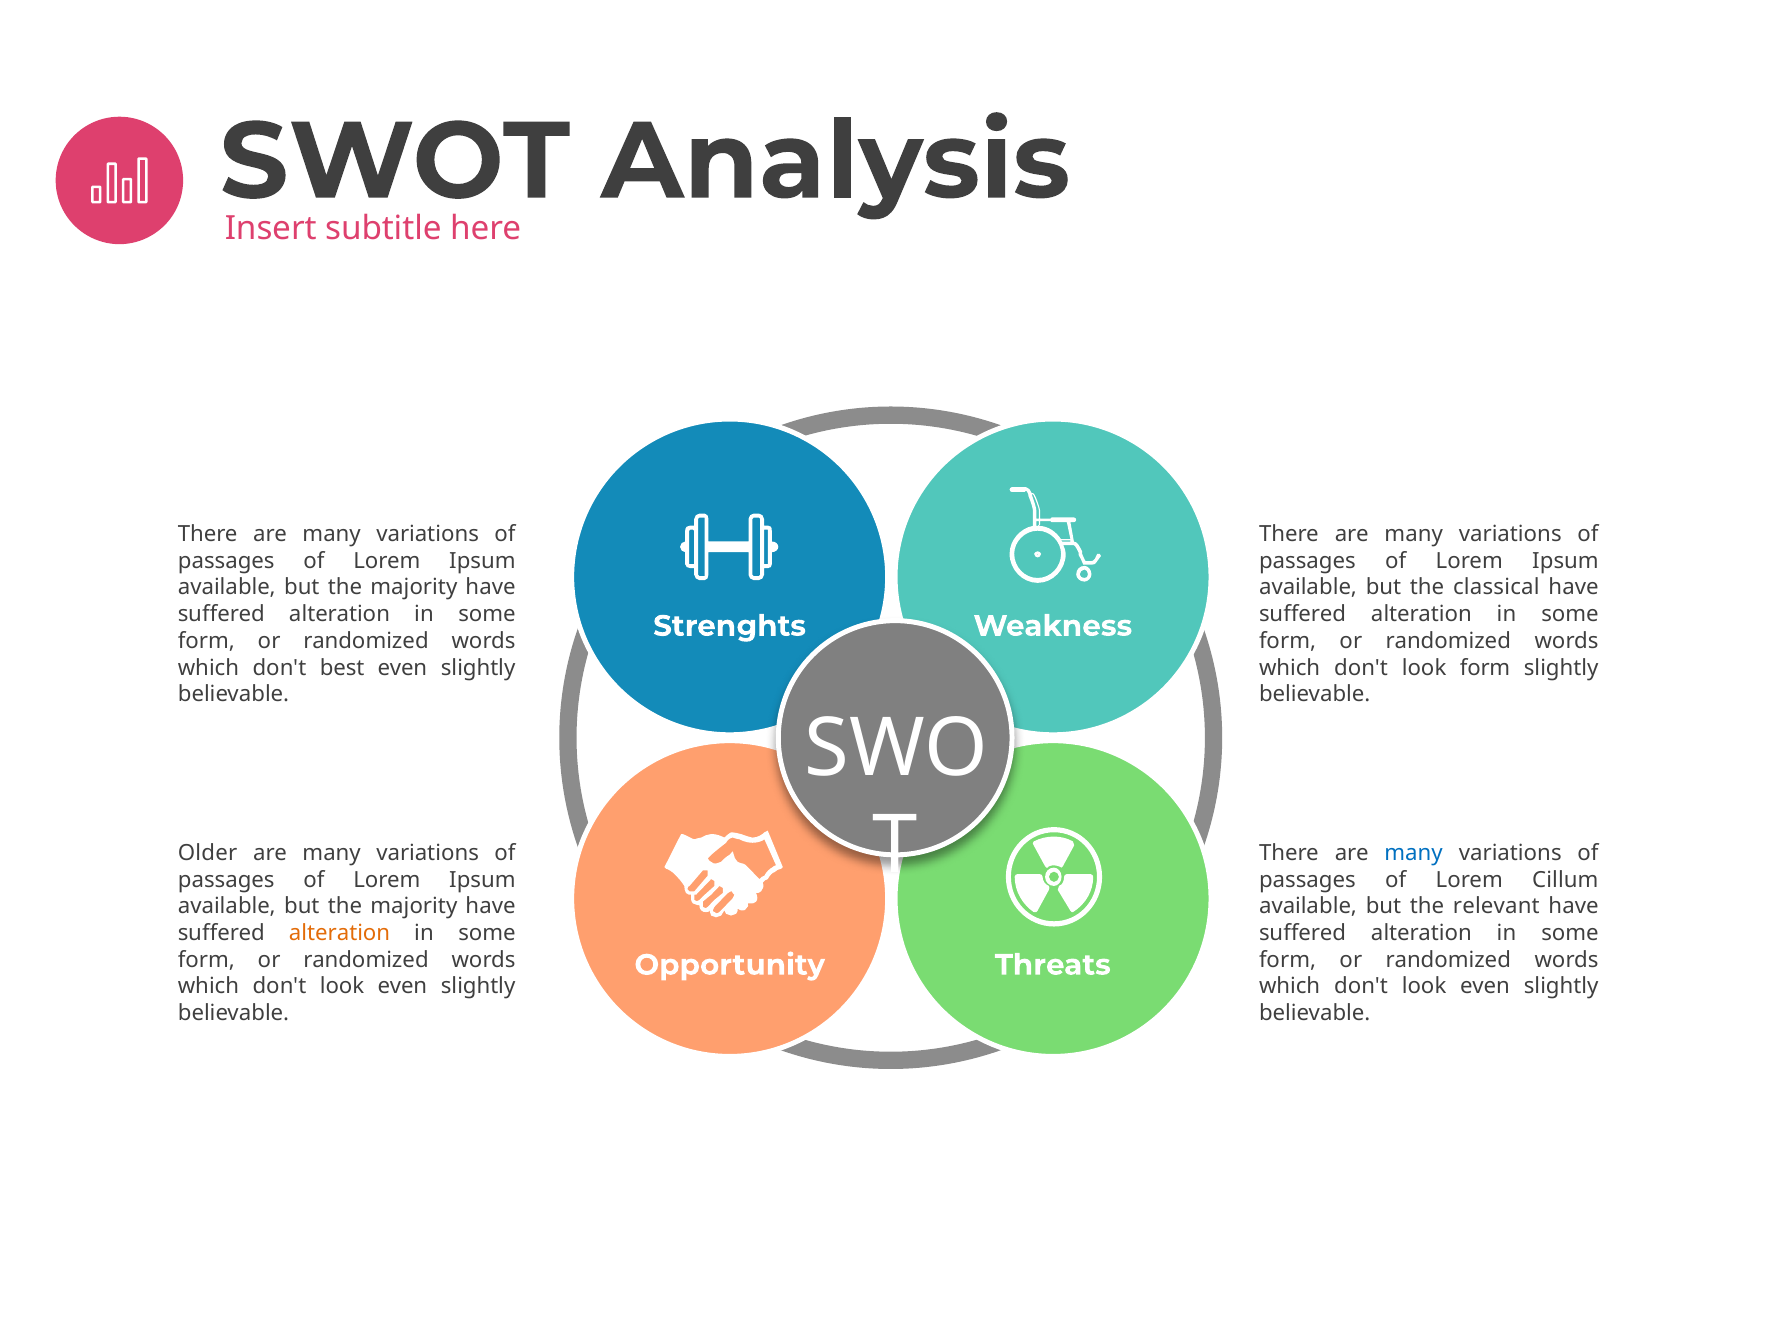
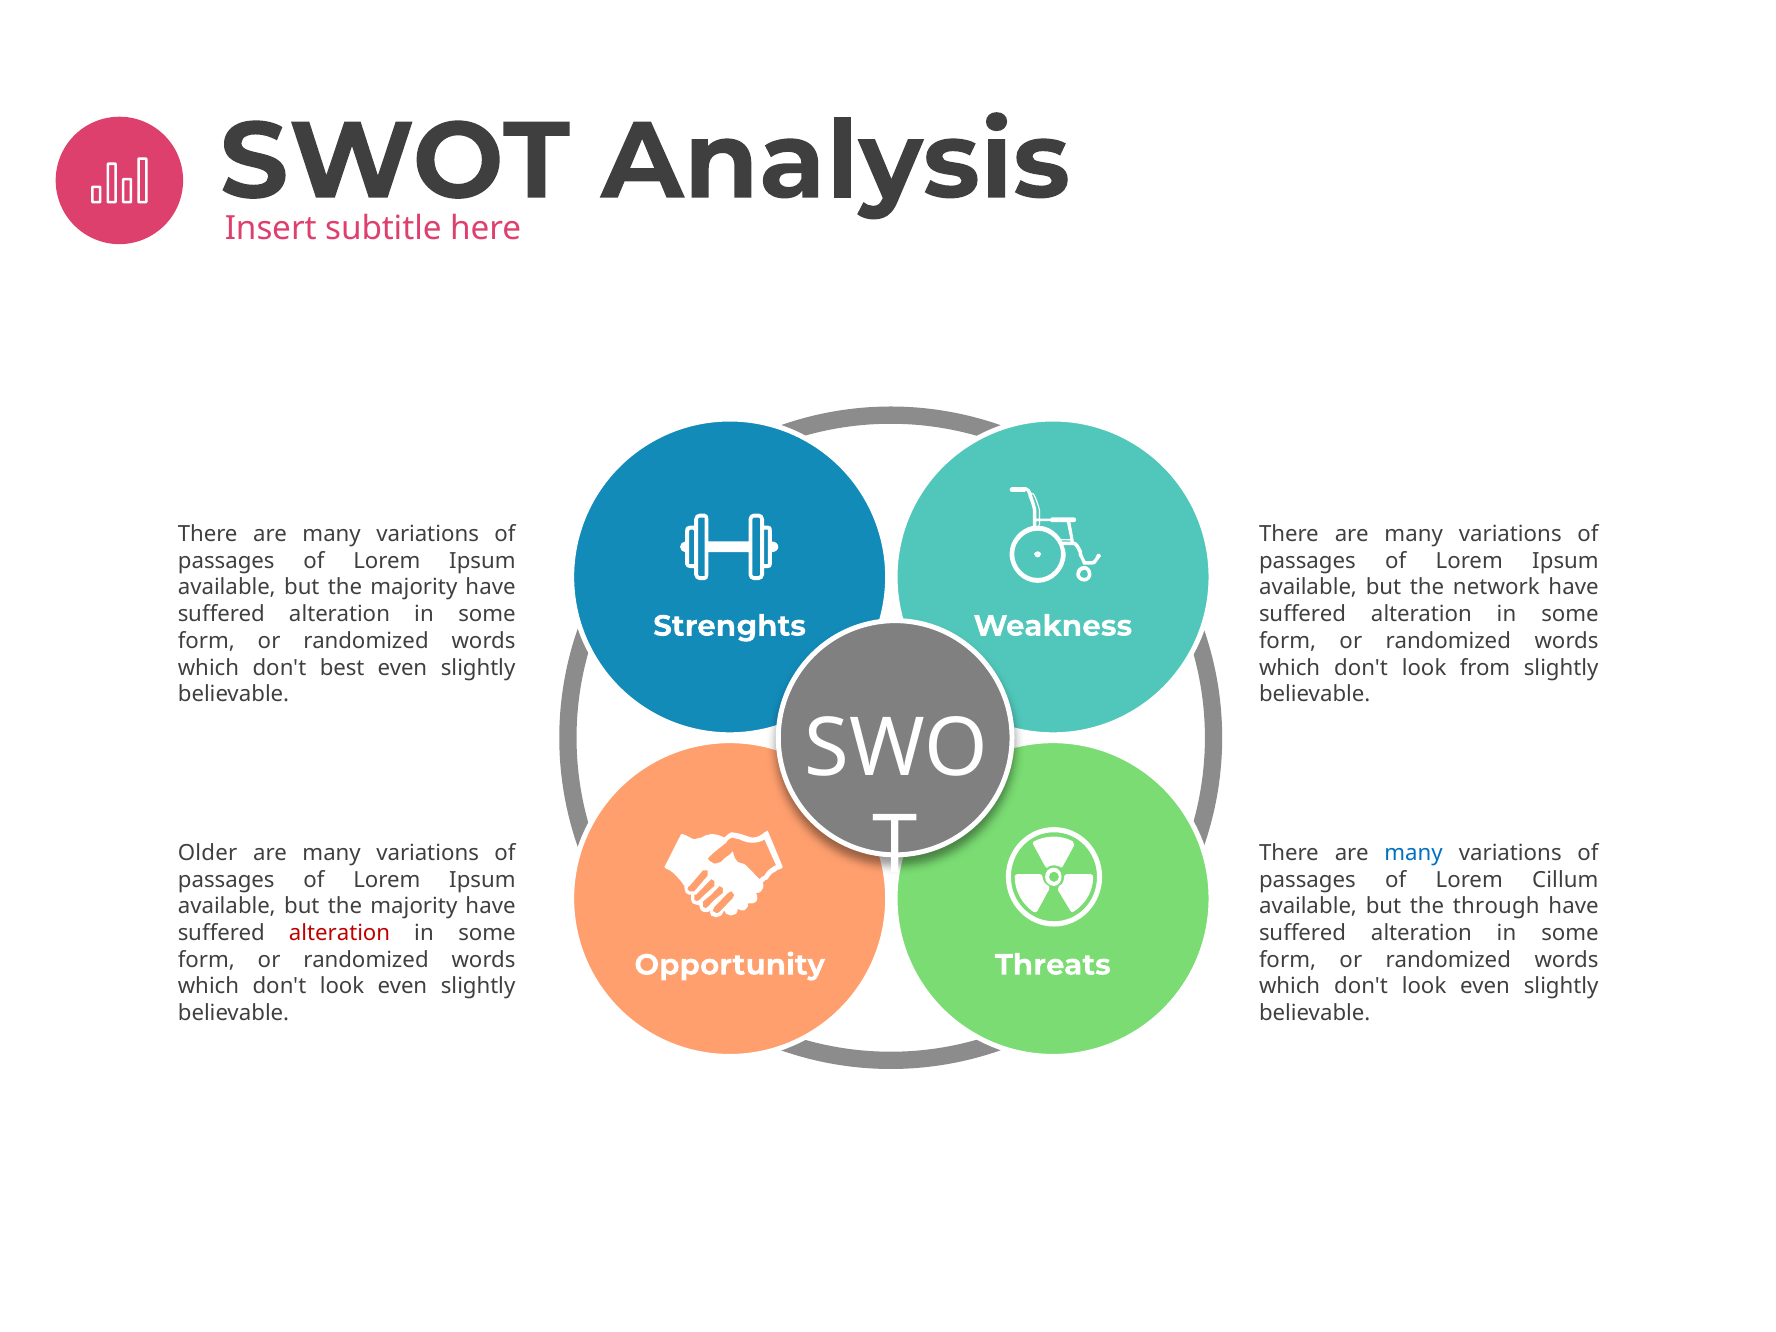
classical: classical -> network (1496, 588)
look form: form -> from (1485, 668)
relevant: relevant -> through (1496, 906)
alteration colour: orange -> red (340, 933)
